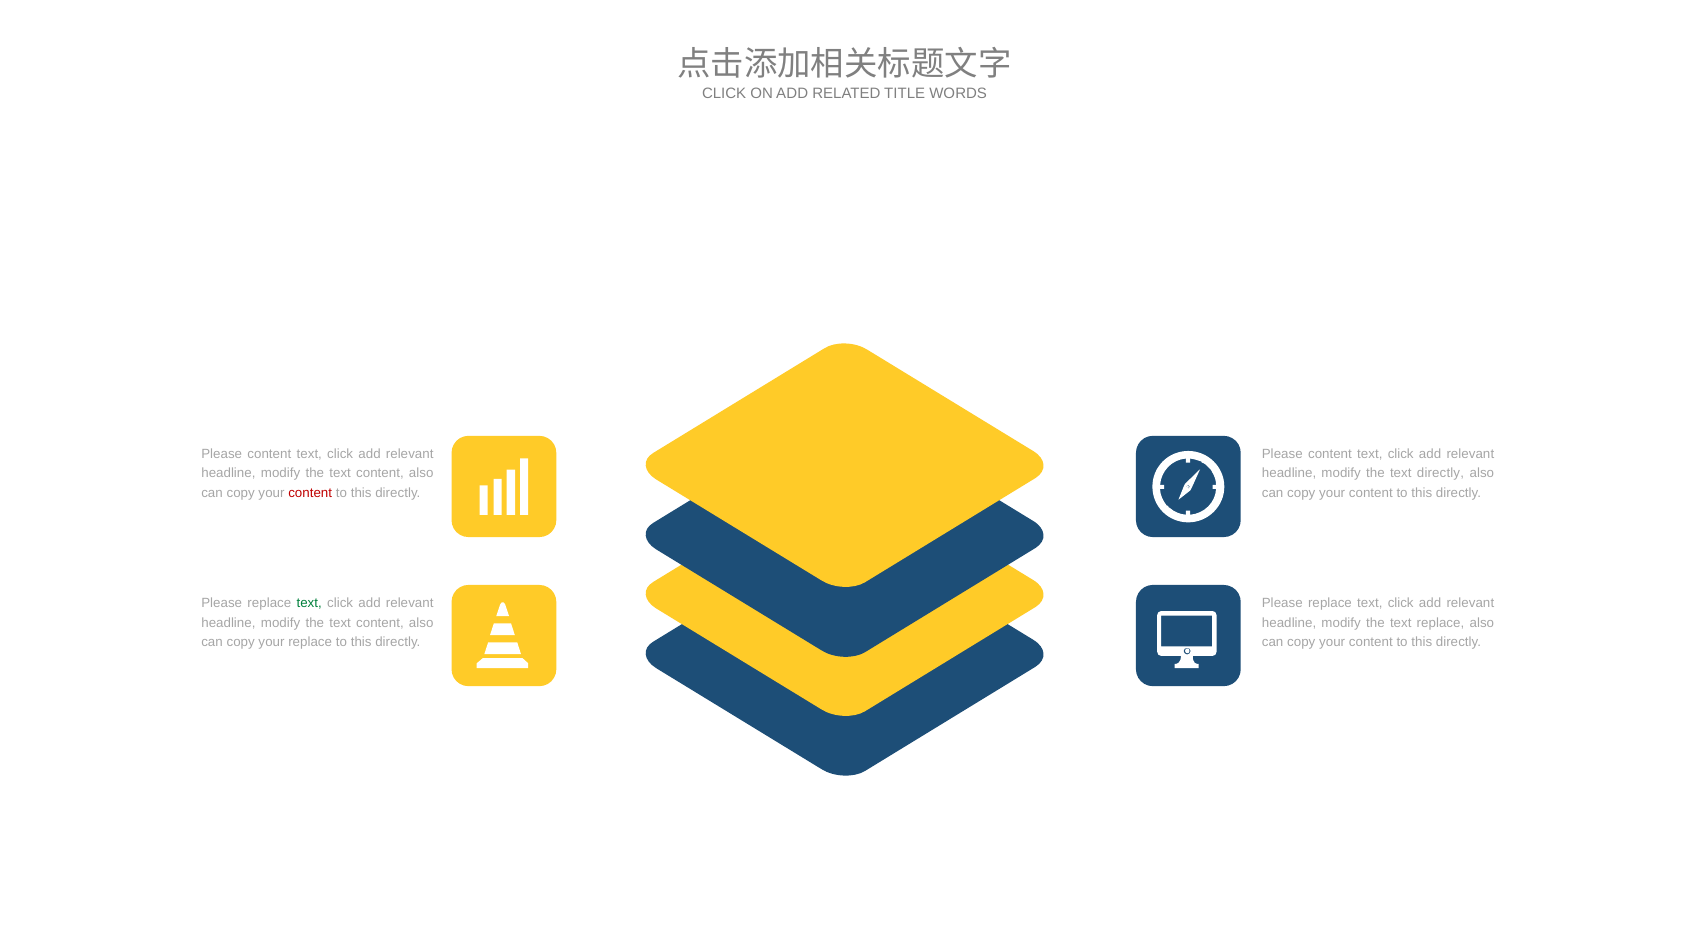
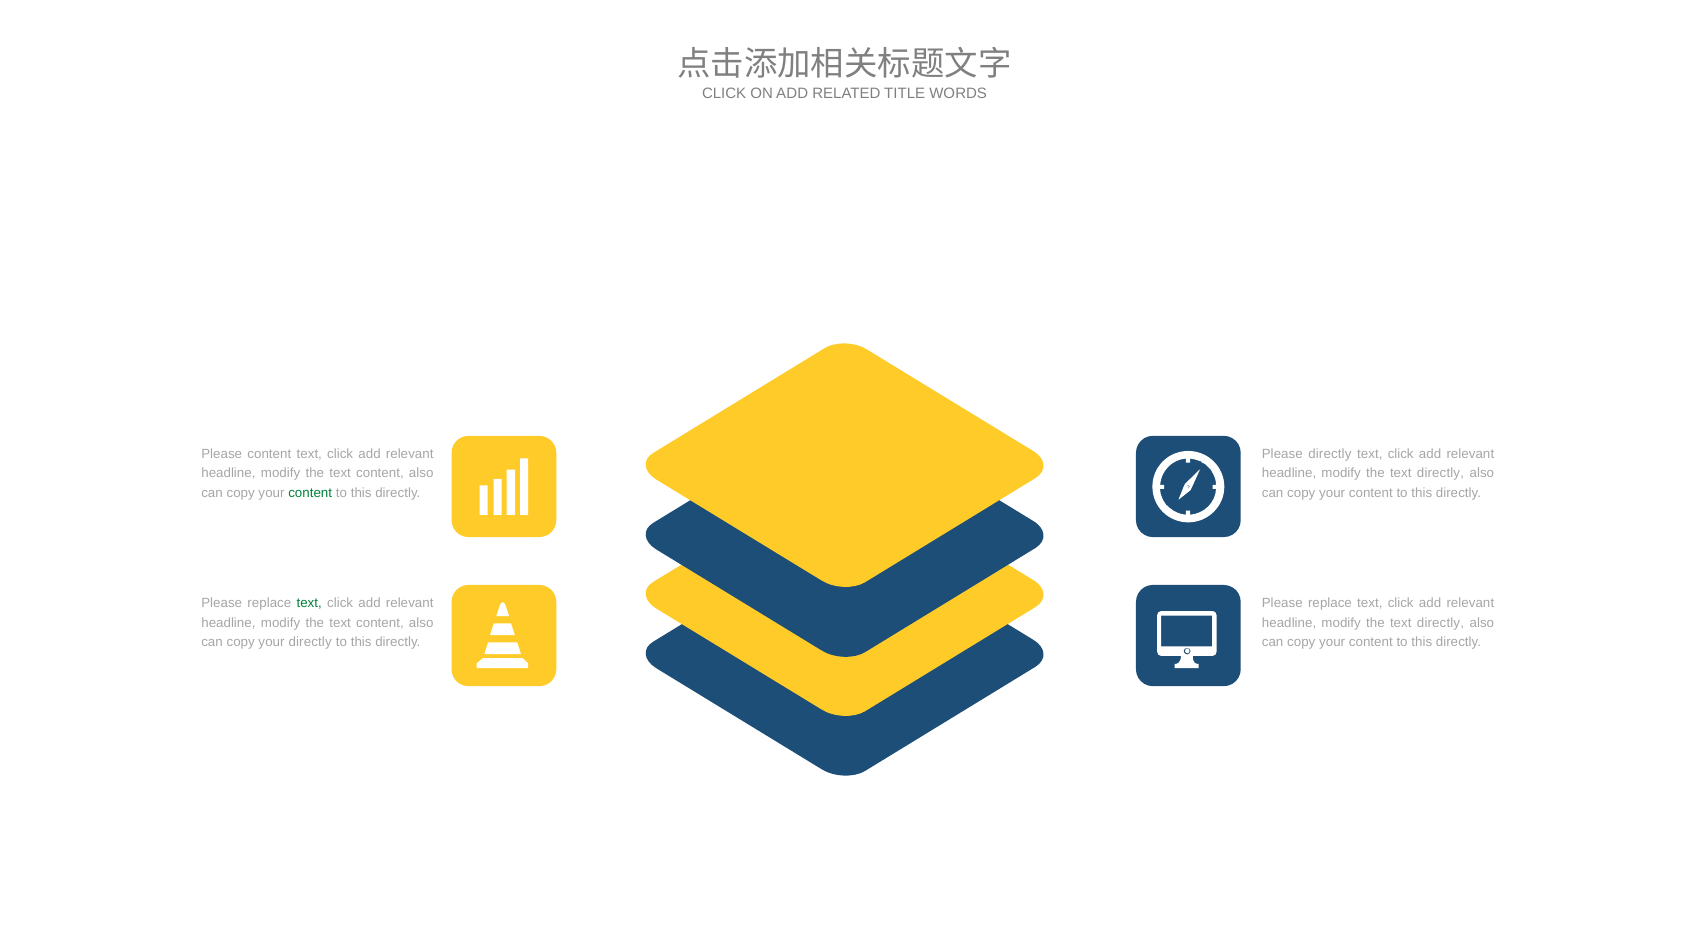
content: content -> directly (1330, 454)
content colour: red -> green (310, 493)
replace: replace -> directly (1440, 623)
your replace: replace -> directly (310, 642)
